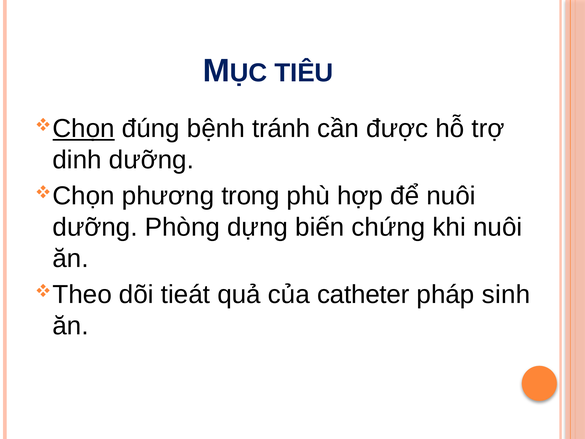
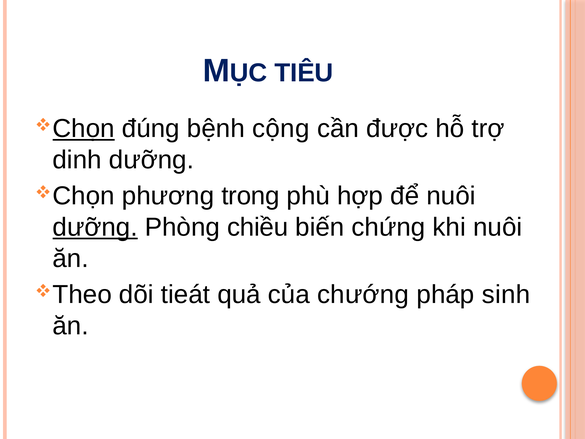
tránh: tránh -> cộng (281, 129)
dưỡng underline: none -> present (95, 227)
dựng: dựng -> chiều (258, 227)
catheter: catheter -> chướng (363, 294)
